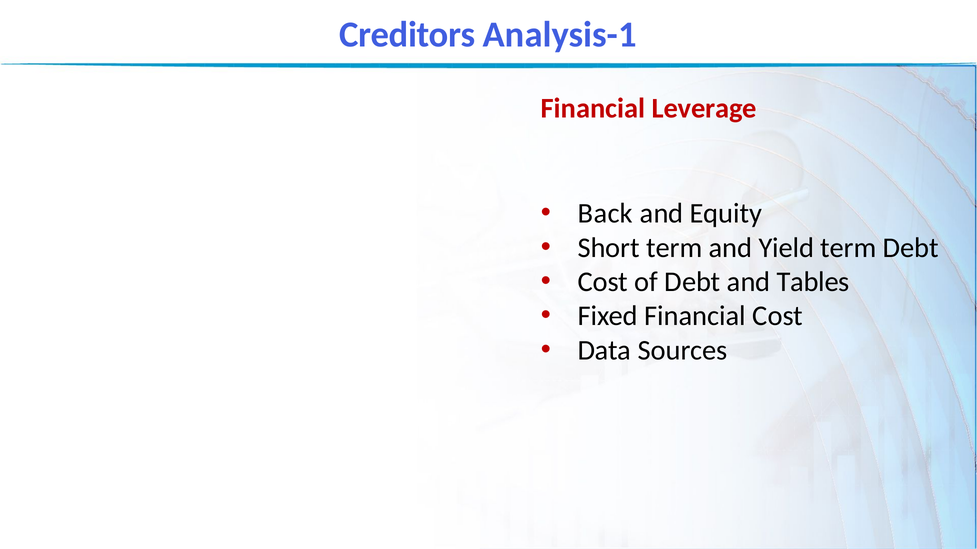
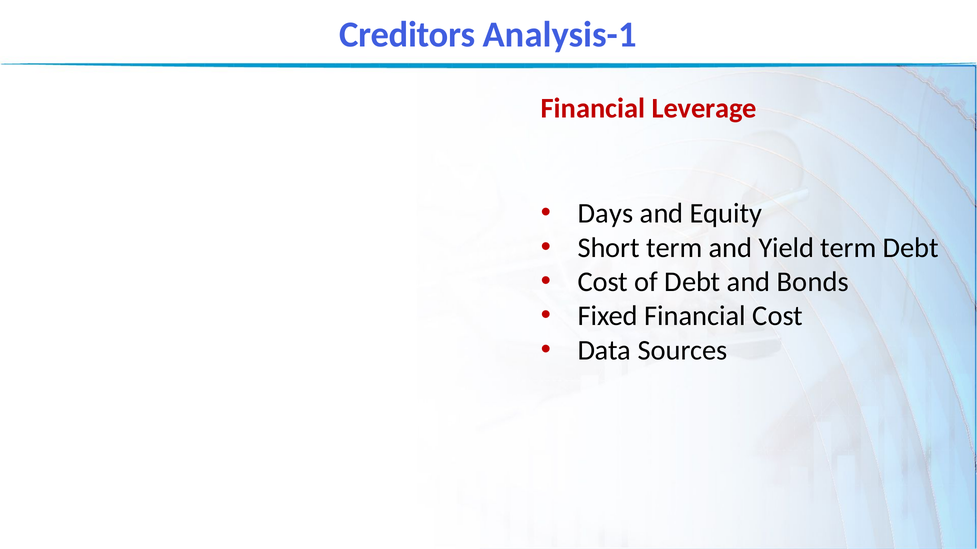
Back: Back -> Days (605, 214)
Tables: Tables -> Bonds (813, 282)
